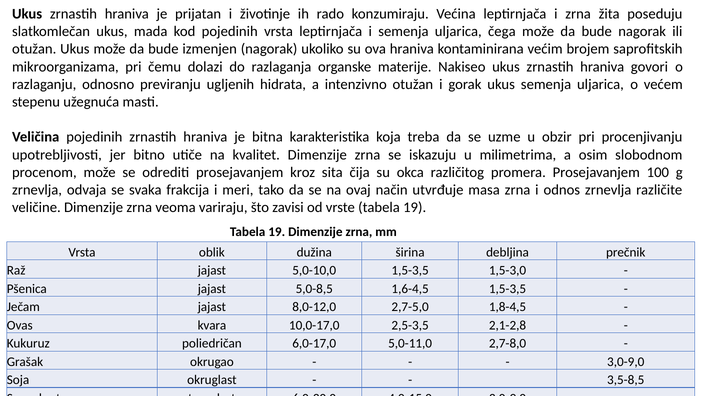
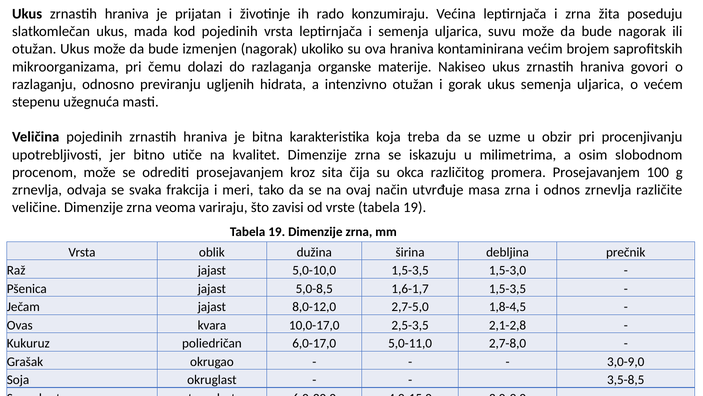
čega: čega -> suvu (502, 31)
1,6-4,5: 1,6-4,5 -> 1,6-1,7 (410, 288)
